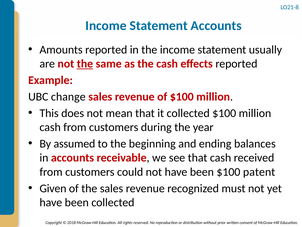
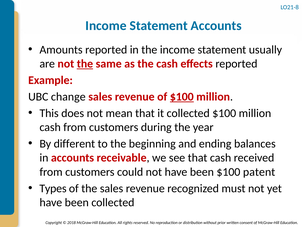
$100 underline: none -> present (182, 97)
assumed: assumed -> different (74, 143)
Given: Given -> Types (53, 188)
